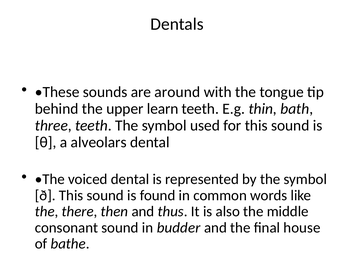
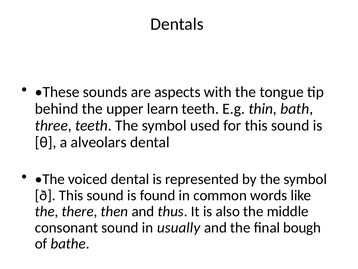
around: around -> aspects (178, 92)
budder: budder -> usually (179, 227)
house: house -> bough (302, 227)
